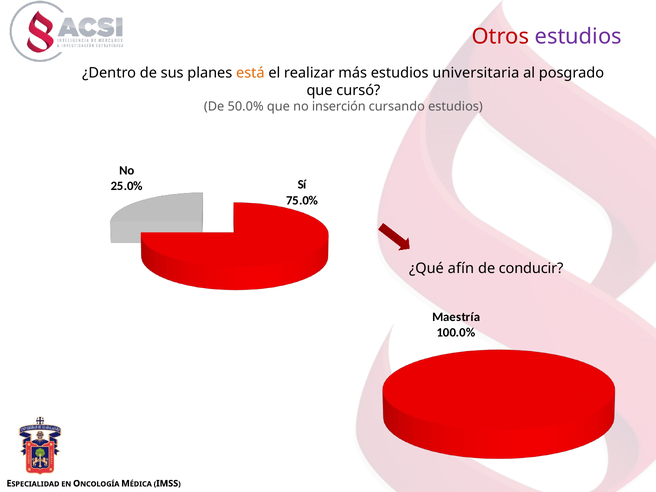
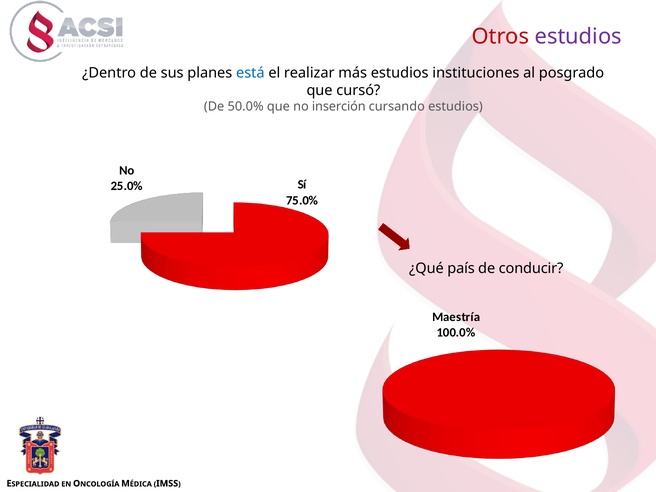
está colour: orange -> blue (250, 73)
universitaria: universitaria -> instituciones (476, 73)
afín: afín -> país (461, 268)
